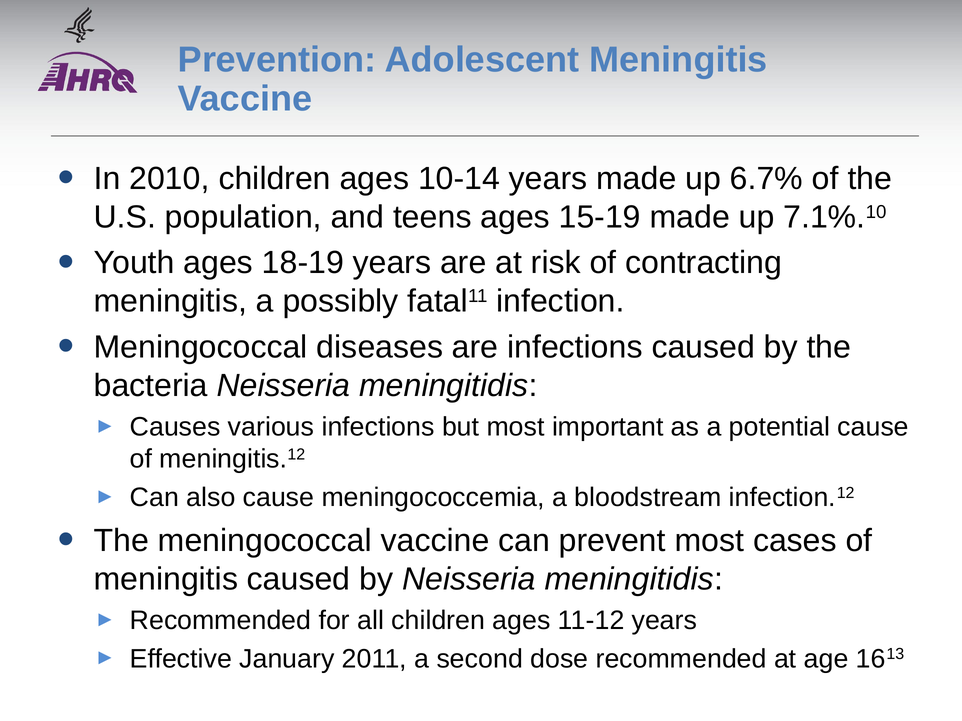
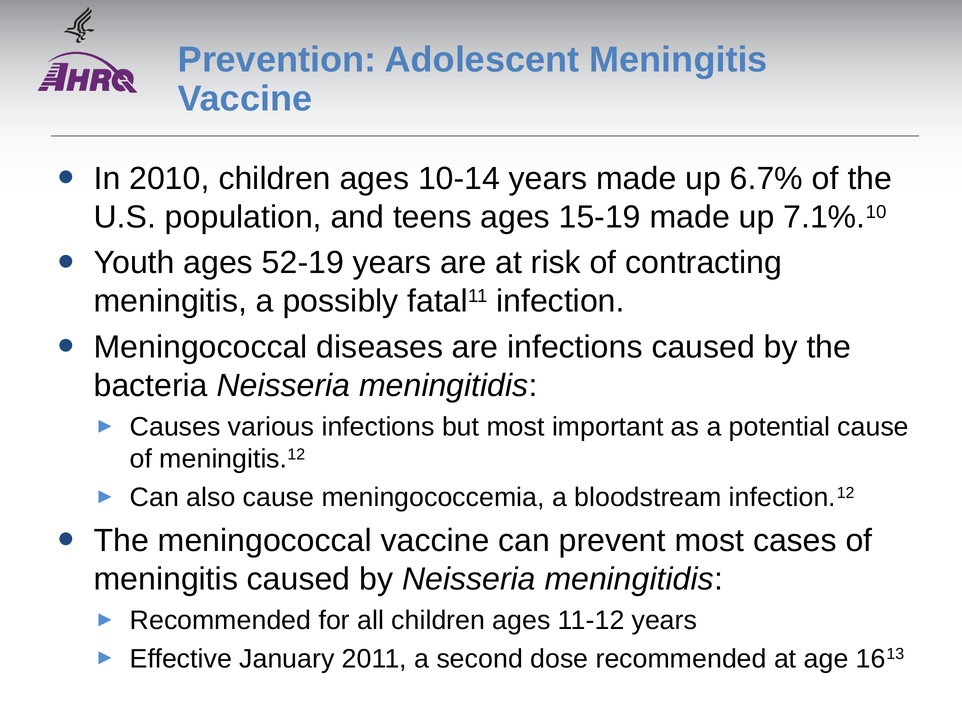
18-19: 18-19 -> 52-19 (303, 263)
